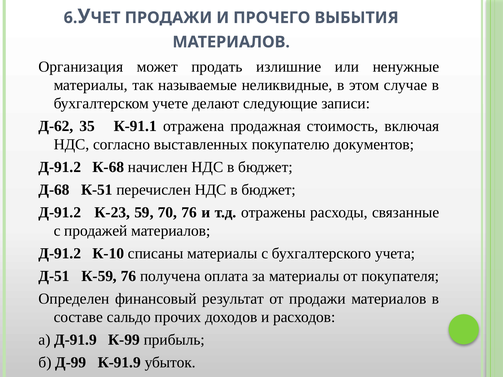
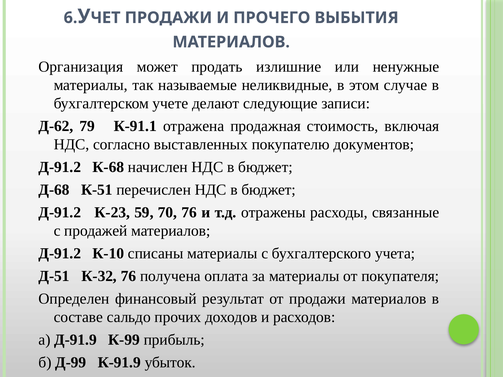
35: 35 -> 79 (87, 126)
К-59: К-59 -> К-32 (99, 276)
